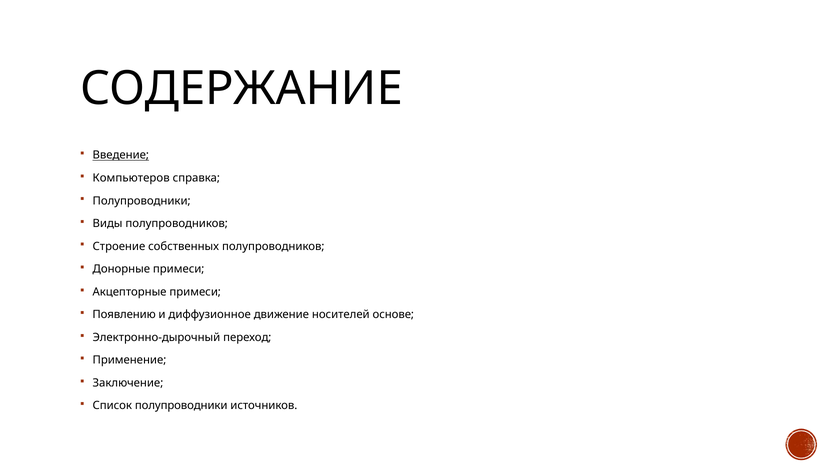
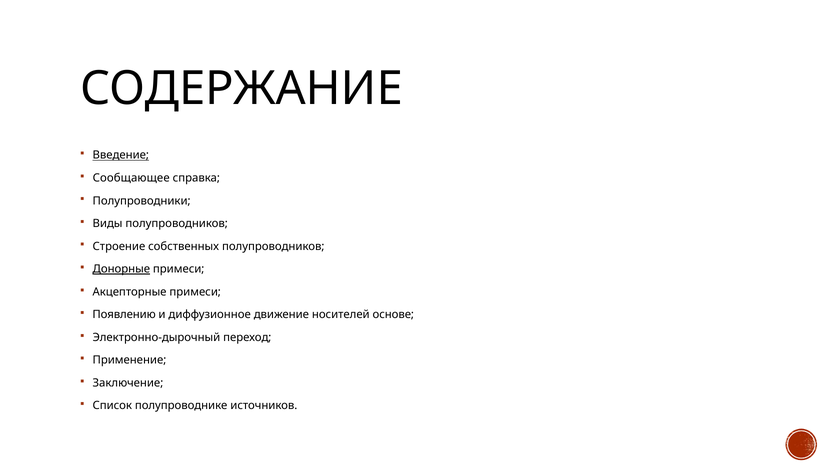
Компьютеров: Компьютеров -> Сообщающее (131, 178)
Донорные underline: none -> present (121, 269)
Список полупроводники: полупроводники -> полупроводнике (181, 406)
